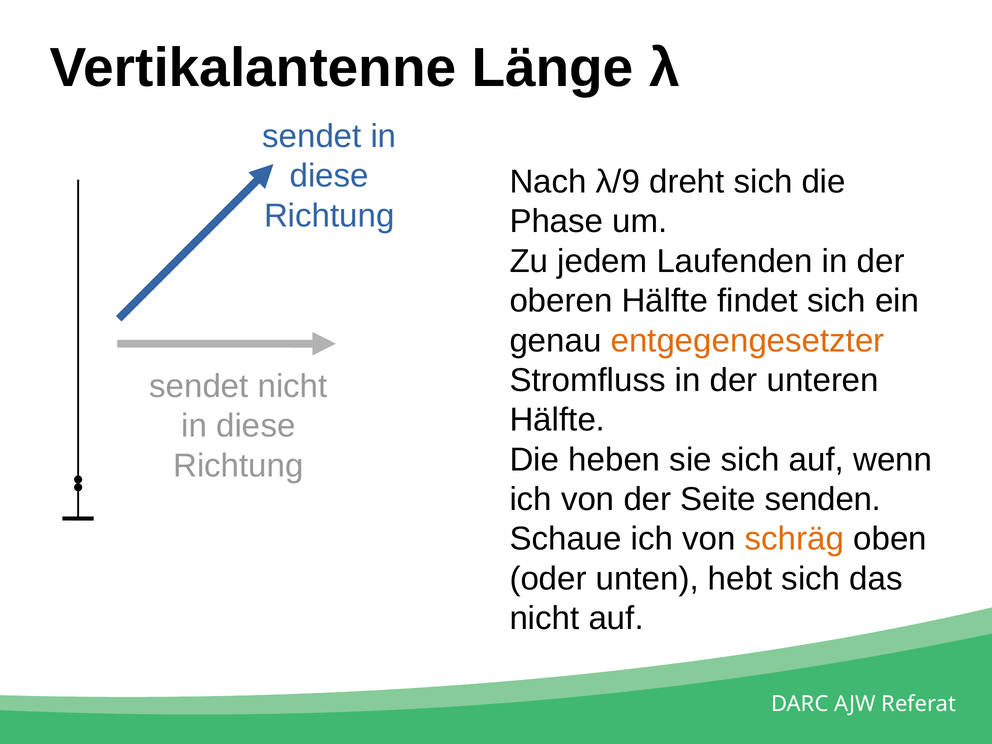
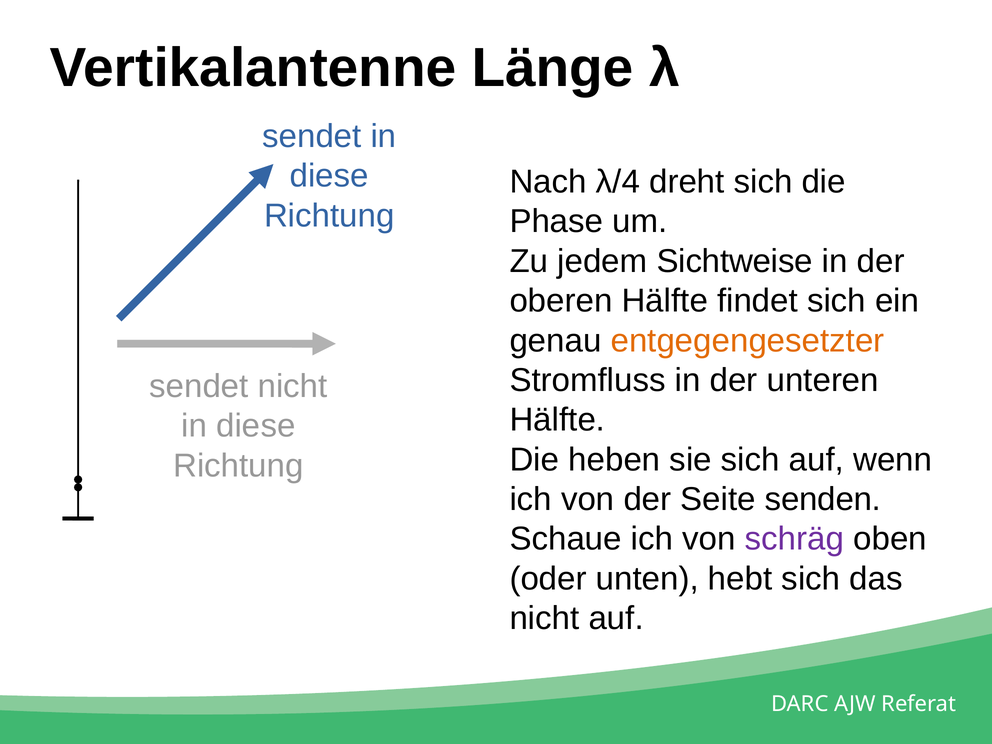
λ/9: λ/9 -> λ/4 (618, 182)
Laufenden: Laufenden -> Sichtweise (735, 261)
schräg colour: orange -> purple (795, 539)
